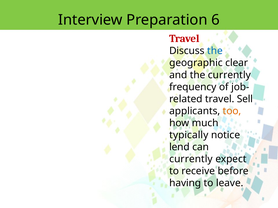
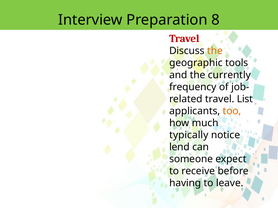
6: 6 -> 8 (216, 20)
the colour: blue -> orange (215, 51)
clear: clear -> tools (237, 63)
Sell: Sell -> List (245, 99)
currently: currently -> someone (191, 159)
